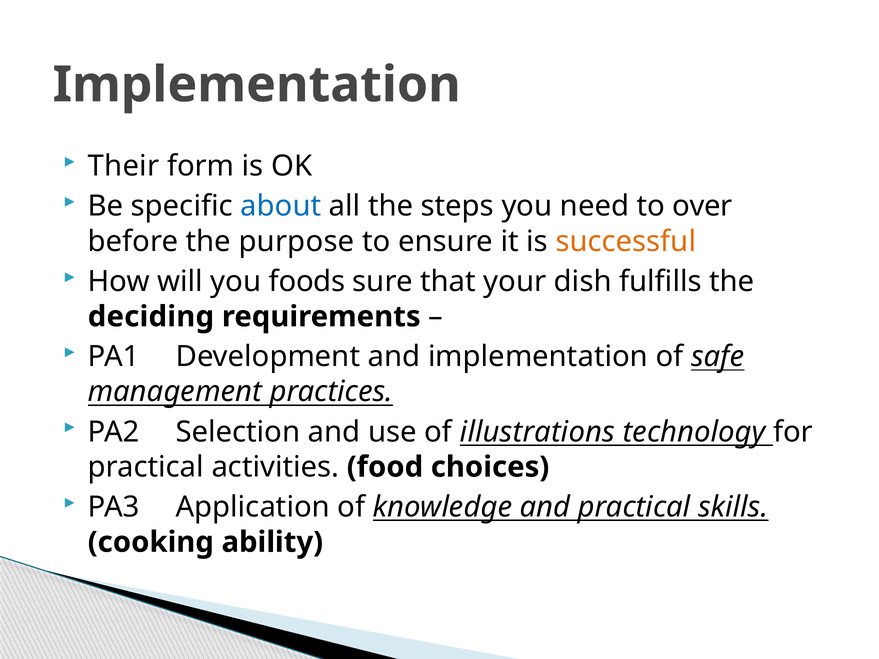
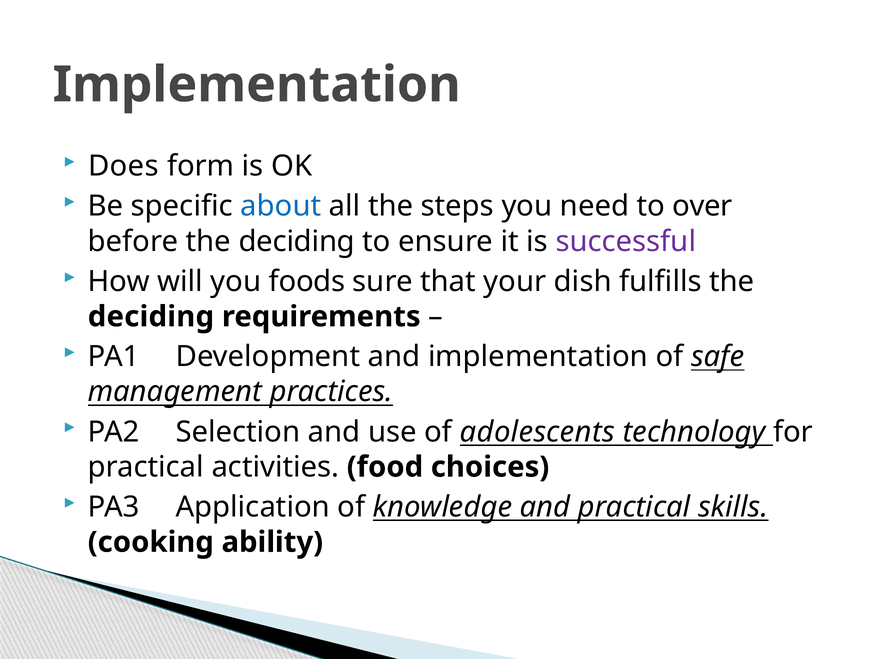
Their: Their -> Does (123, 166)
before the purpose: purpose -> deciding (297, 242)
successful colour: orange -> purple (626, 242)
illustrations: illustrations -> adolescents (537, 432)
